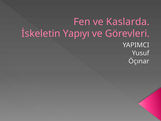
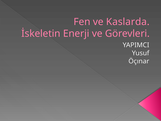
Yapıyı: Yapıyı -> Enerji (76, 34)
